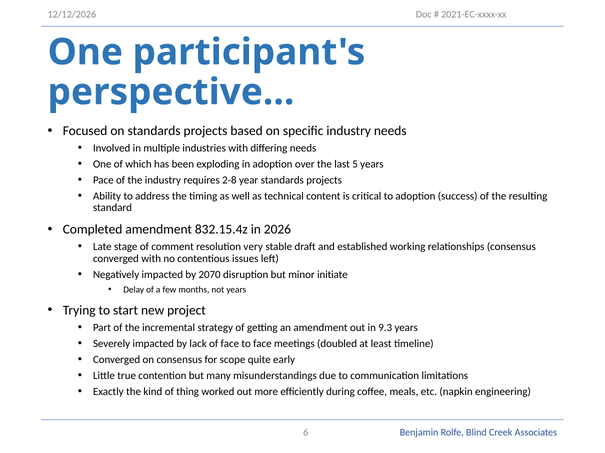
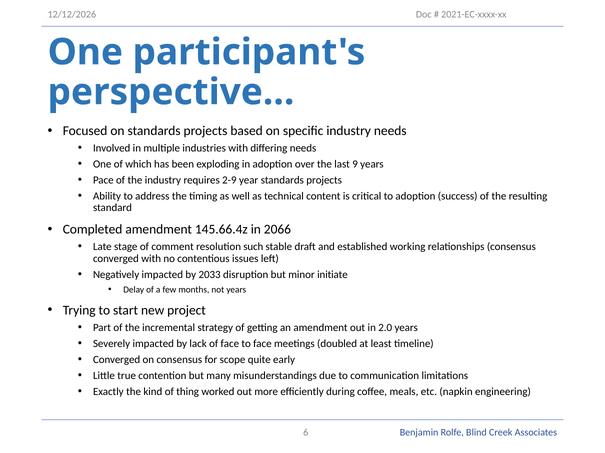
5: 5 -> 9 (355, 164)
2-8: 2-8 -> 2-9 (229, 180)
832.15.4z: 832.15.4z -> 145.66.4z (221, 230)
2026: 2026 -> 2066 (277, 230)
very: very -> such (253, 247)
2070: 2070 -> 2033 (210, 275)
9.3: 9.3 -> 2.0 (385, 328)
